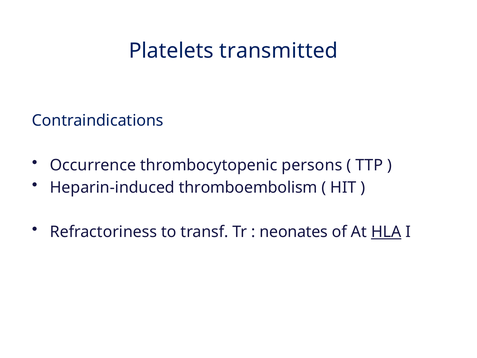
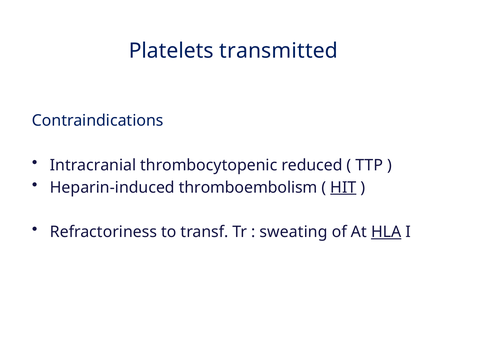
Occurrence: Occurrence -> Intracranial (93, 165)
persons: persons -> reduced (312, 165)
HIT underline: none -> present (343, 187)
neonates: neonates -> sweating (294, 232)
